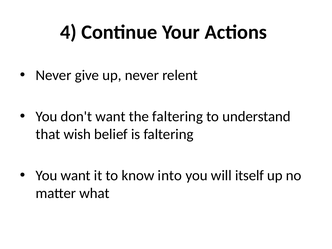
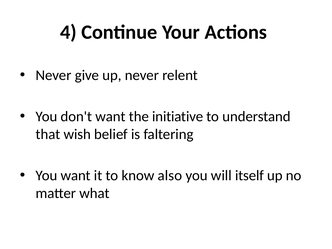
the faltering: faltering -> initiative (178, 117)
into: into -> also (170, 176)
